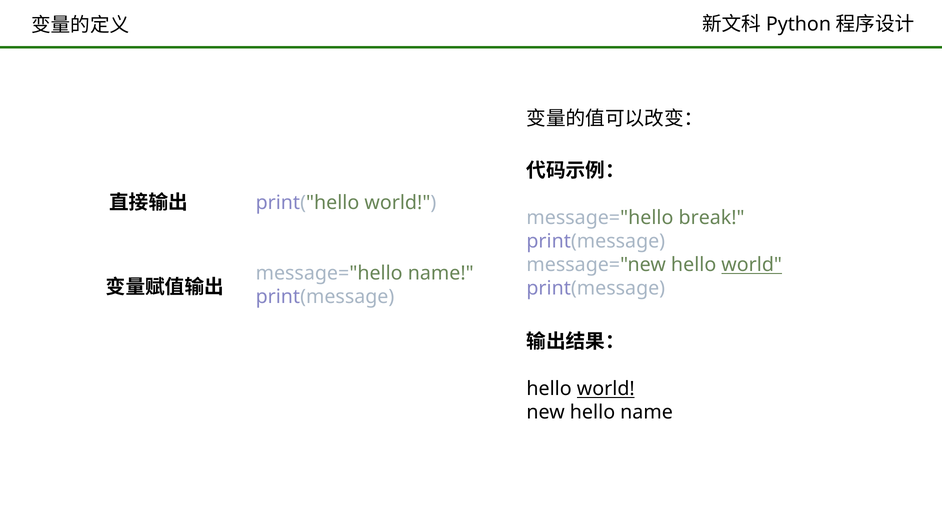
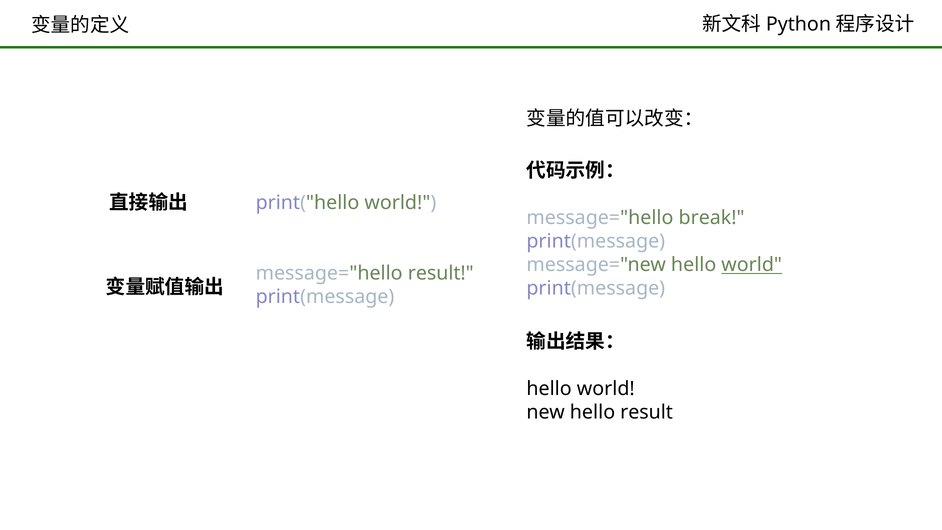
message="hello name: name -> result (441, 273)
world underline: present -> none (606, 389)
hello name: name -> result (647, 412)
